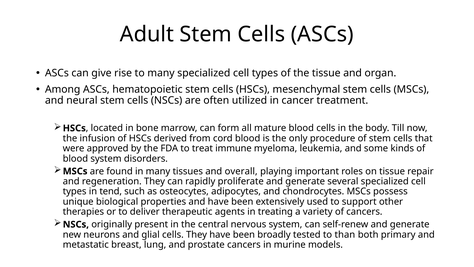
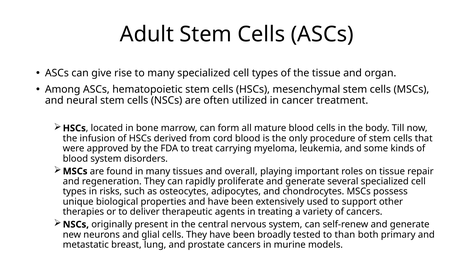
immune: immune -> carrying (233, 148)
tend: tend -> risks (111, 191)
